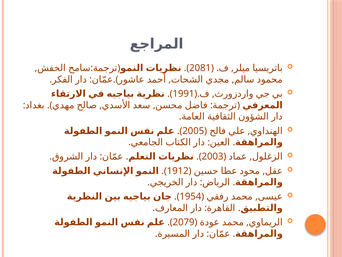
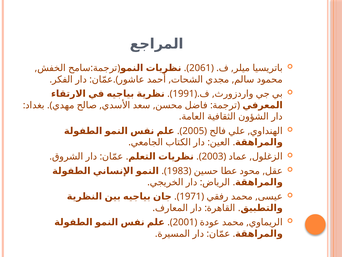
2081: 2081 -> 2061 (200, 68)
1912: 1912 -> 1983 (178, 171)
1954: 1954 -> 1971 (190, 196)
2079: 2079 -> 2001 (184, 222)
